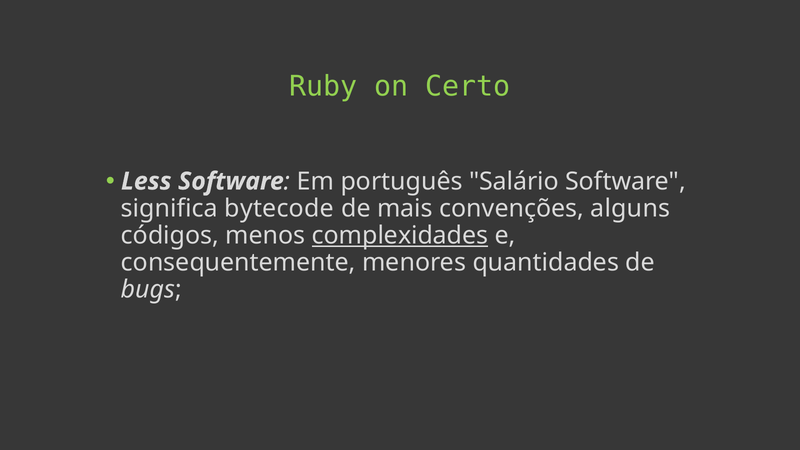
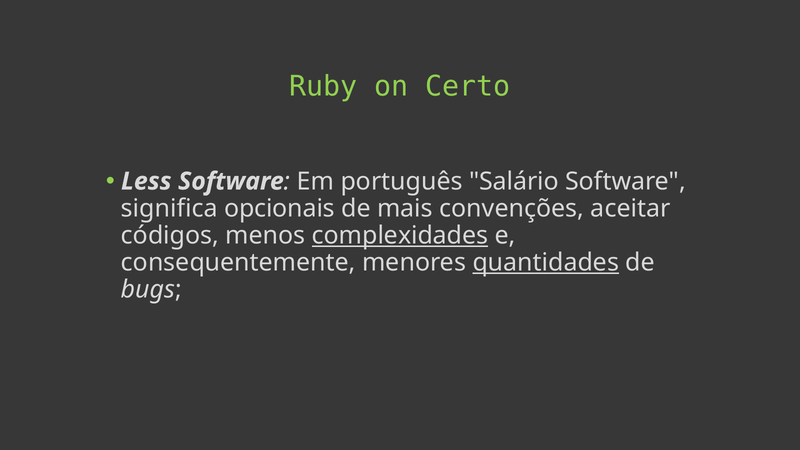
bytecode: bytecode -> opcionais (279, 208)
alguns: alguns -> aceitar (630, 208)
quantidades underline: none -> present (546, 262)
